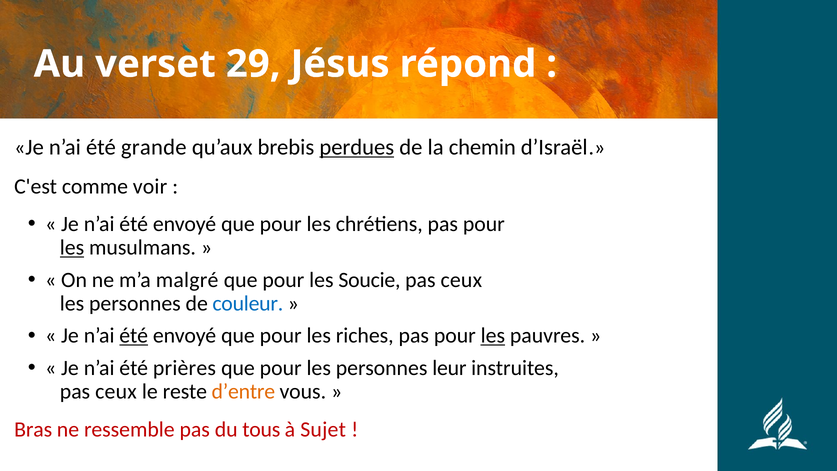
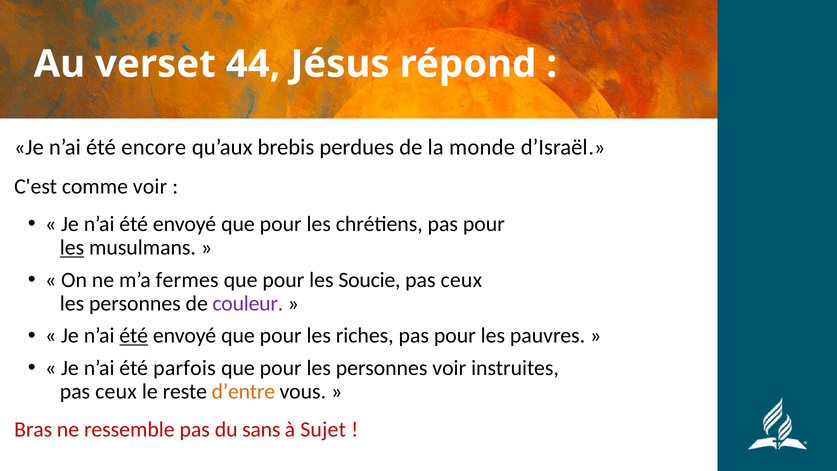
29: 29 -> 44 (253, 64)
grande: grande -> encore (154, 147)
perdues underline: present -> none (357, 147)
chemin: chemin -> monde (482, 147)
malgré: malgré -> fermes (187, 280)
couleur colour: blue -> purple (248, 303)
les underline: present -> none (493, 336)
prières: prières -> parfois (184, 368)
personnes leur: leur -> voir (449, 368)
tous: tous -> sans (261, 429)
